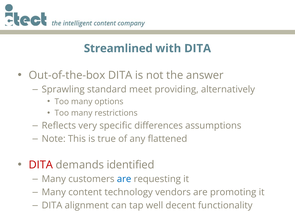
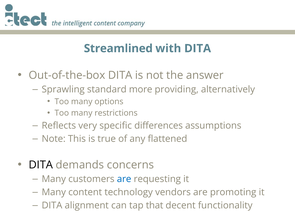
meet: meet -> more (141, 90)
DITA colour: red -> black (41, 165)
identified: identified -> concerns (130, 165)
well: well -> that (155, 206)
